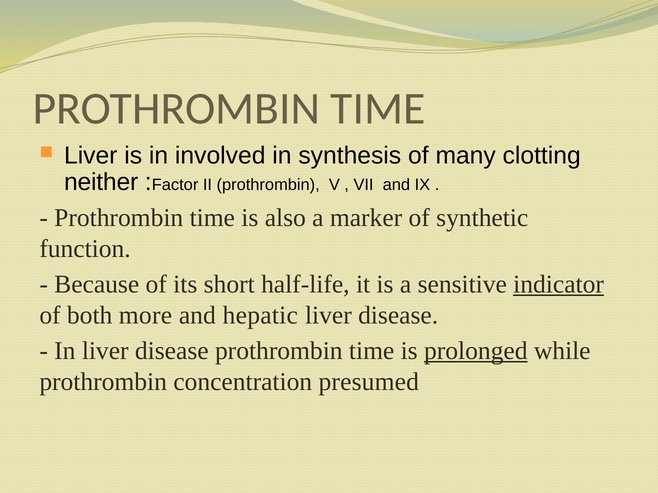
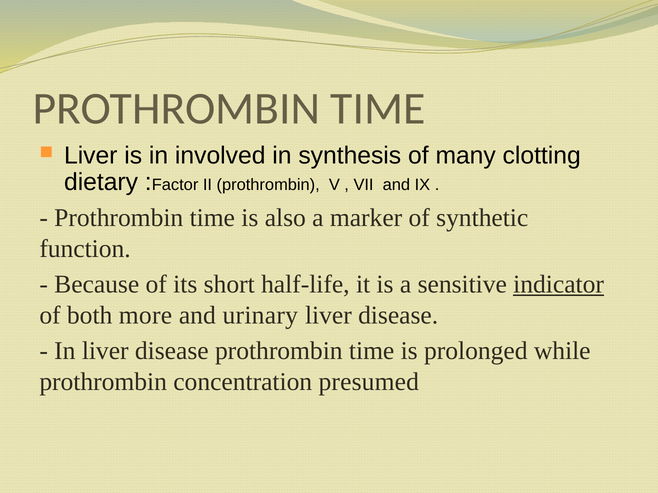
neither: neither -> dietary (101, 182)
hepatic: hepatic -> urinary (260, 315)
prolonged underline: present -> none (476, 351)
